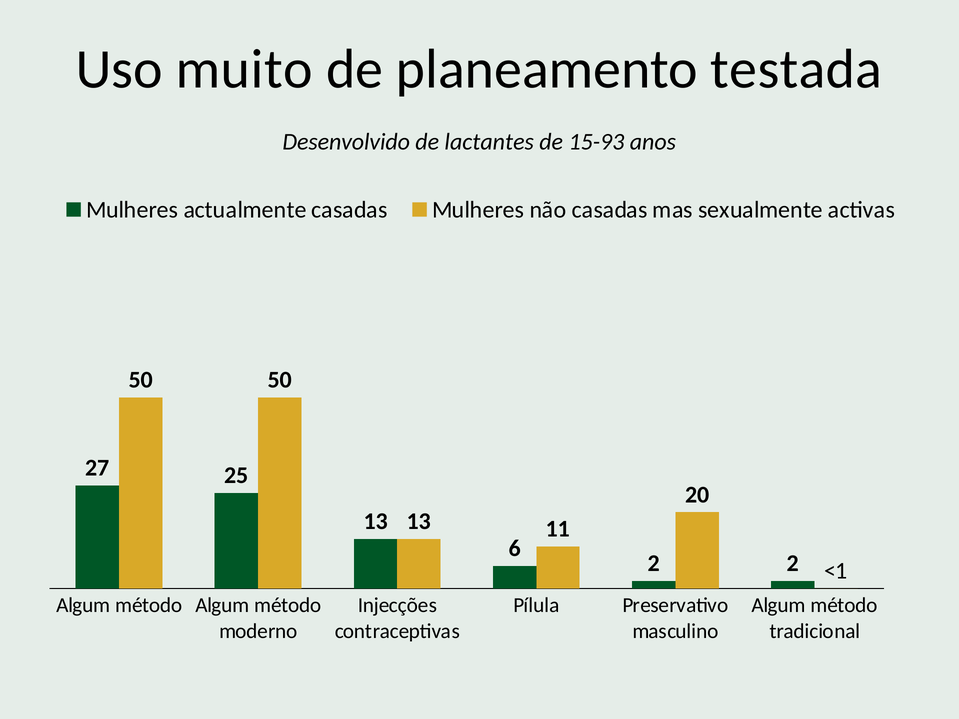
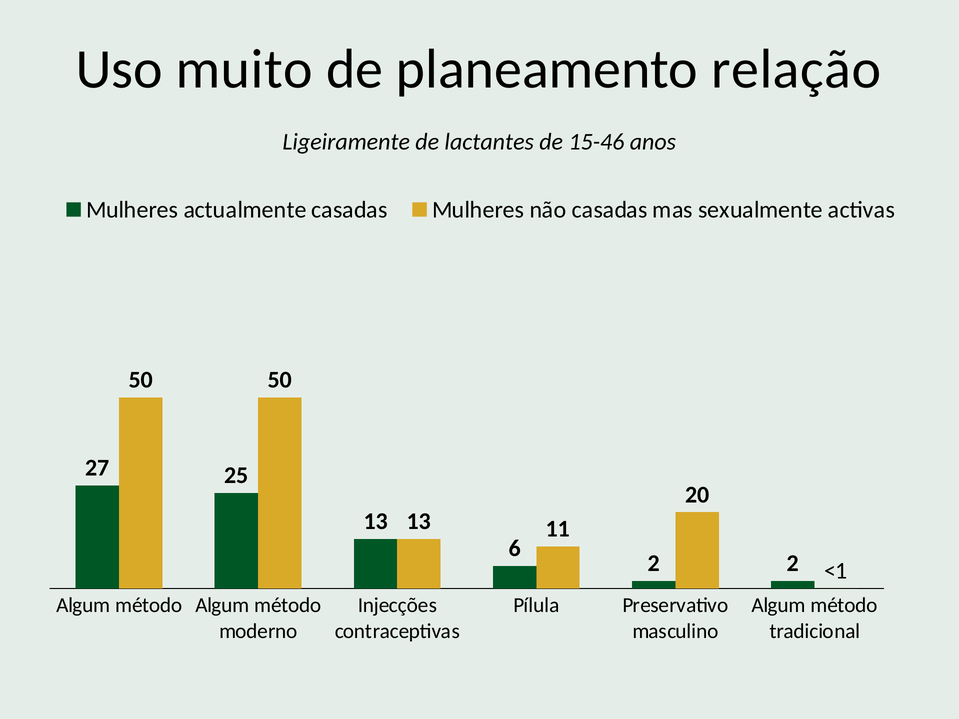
testada: testada -> relação (796, 69)
Desenvolvido: Desenvolvido -> Ligeiramente (346, 142)
15-93: 15-93 -> 15-46 (596, 142)
